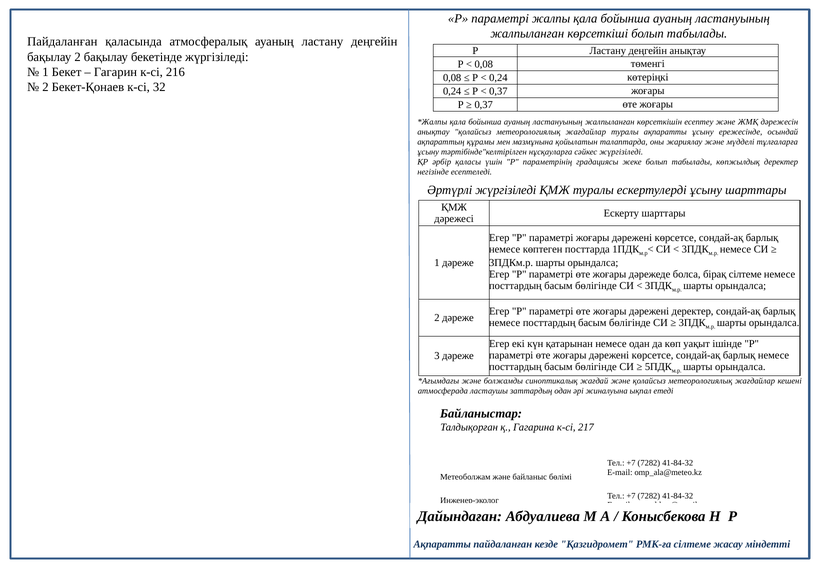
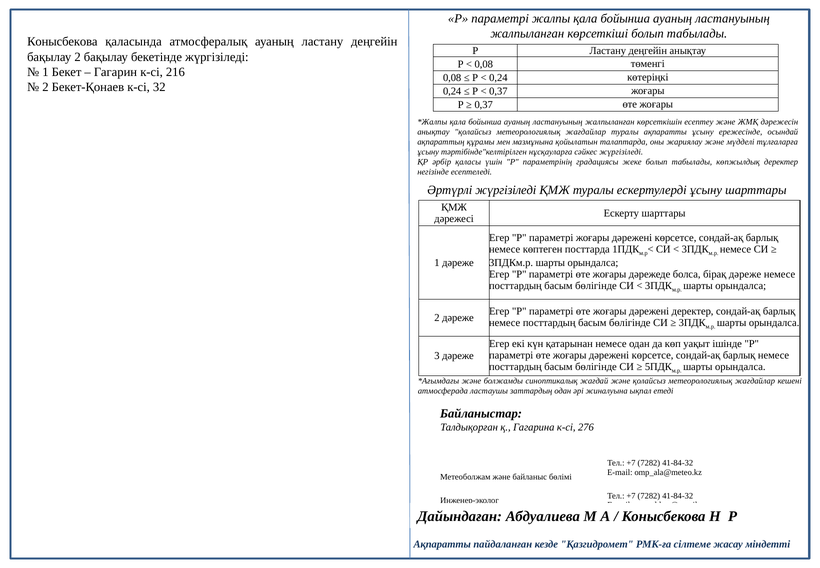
Пайдаланған: Пайдаланған -> Конысбекова (62, 42)
бірақ сілтеме: сілтеме -> дәреже (745, 274)
217: 217 -> 276 (586, 427)
